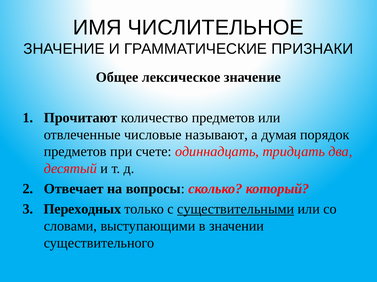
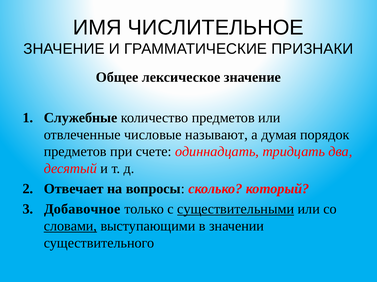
Прочитают: Прочитают -> Служебные (81, 118)
Переходных: Переходных -> Добавочное (82, 210)
словами underline: none -> present (70, 227)
